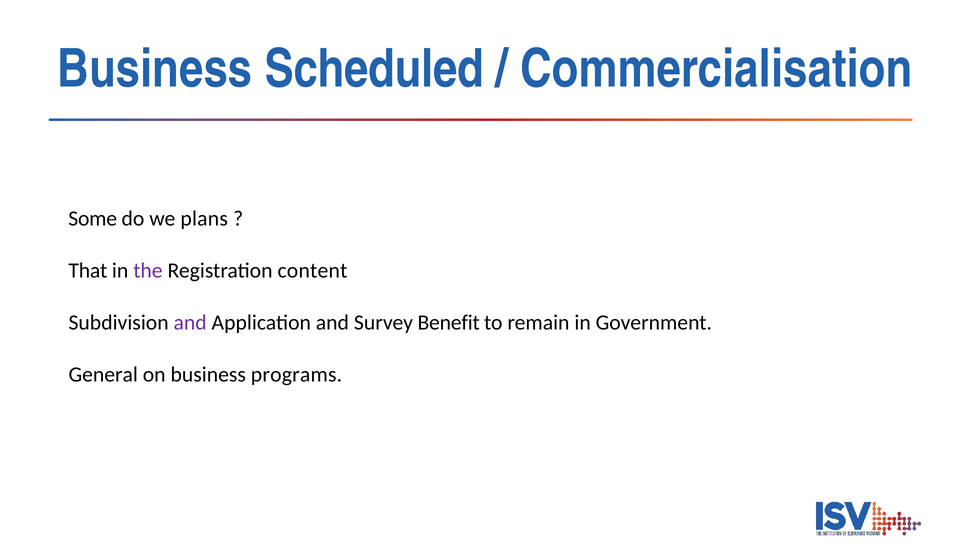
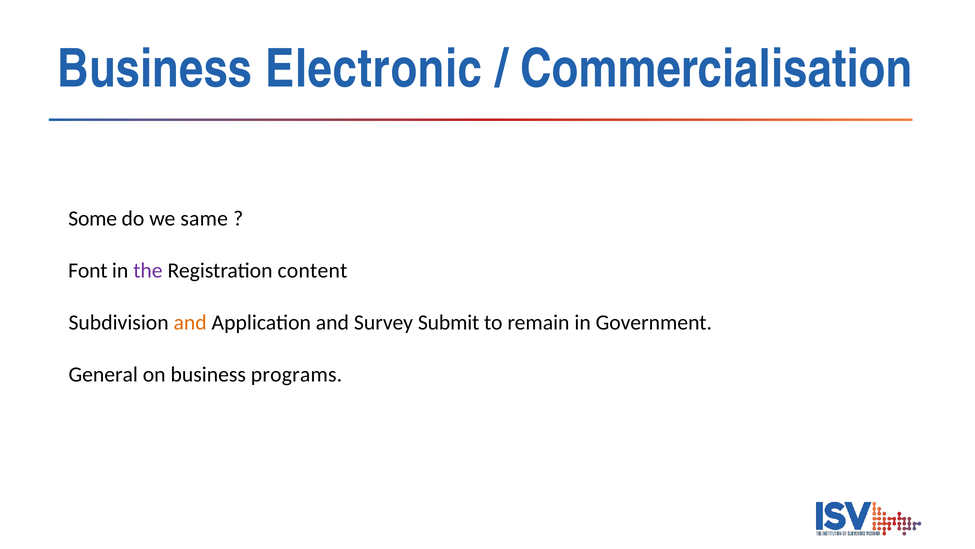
Scheduled: Scheduled -> Electronic (374, 69)
plans: plans -> same (204, 218)
That: That -> Font (88, 270)
and colour: purple -> orange (190, 322)
Benefit: Benefit -> Submit (449, 322)
